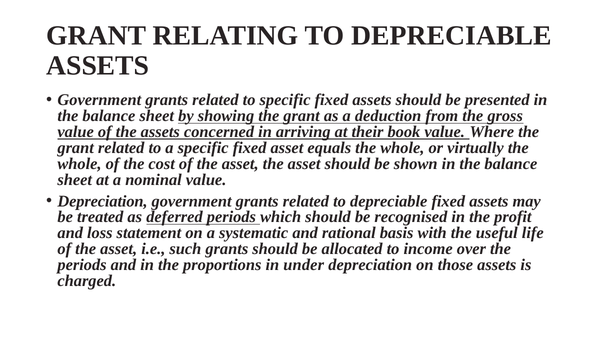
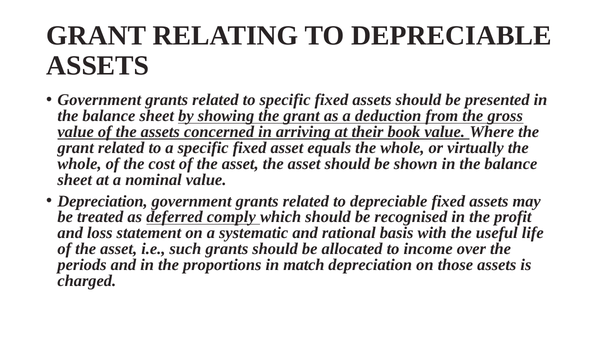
deferred periods: periods -> comply (231, 217)
under: under -> match (304, 265)
